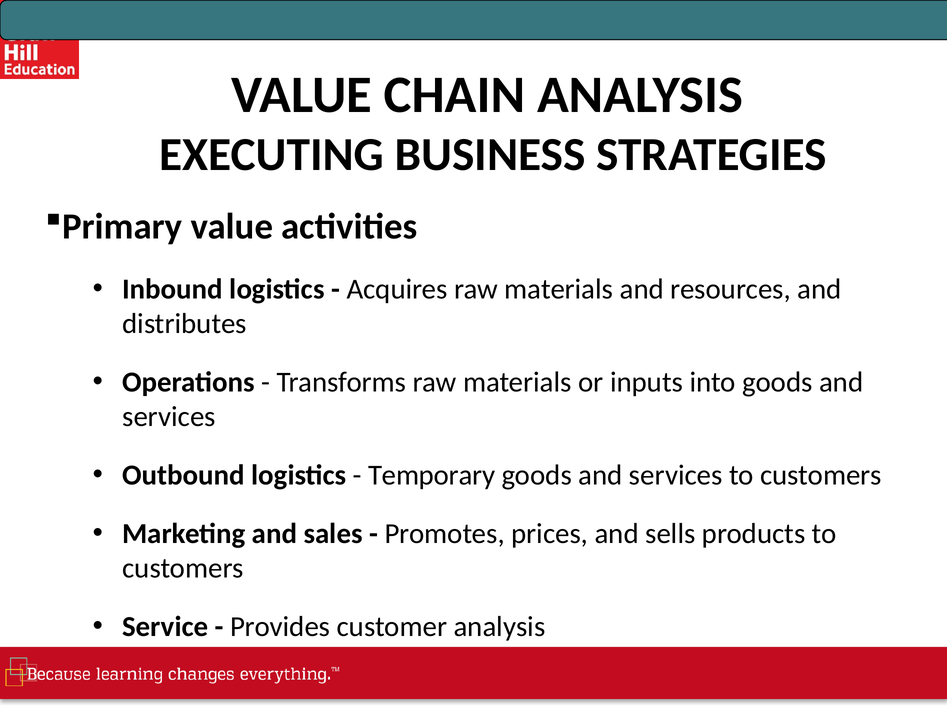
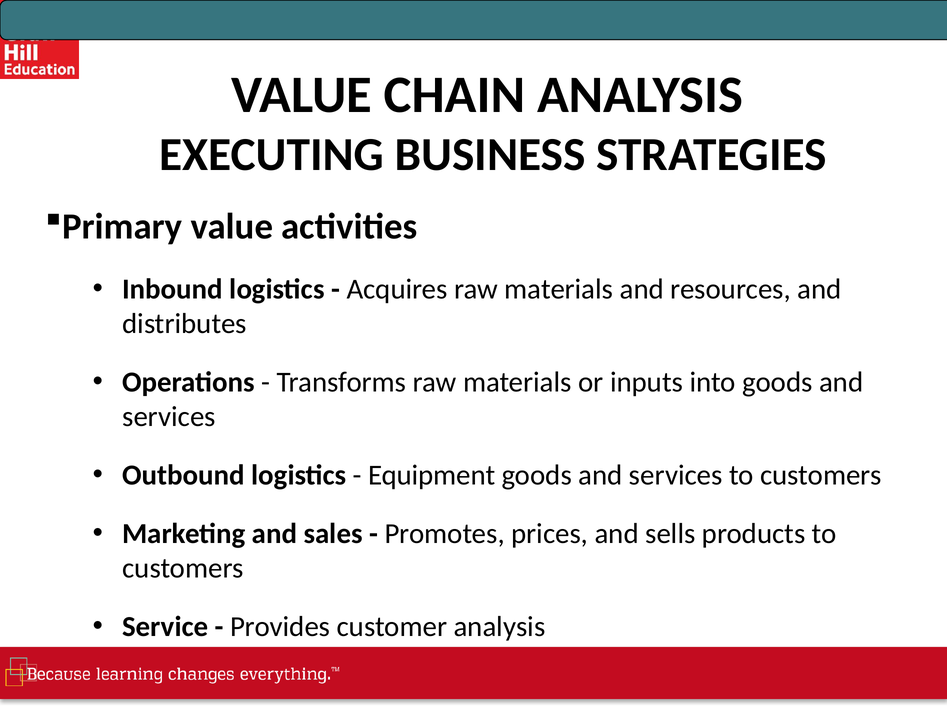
Temporary: Temporary -> Equipment (432, 475)
